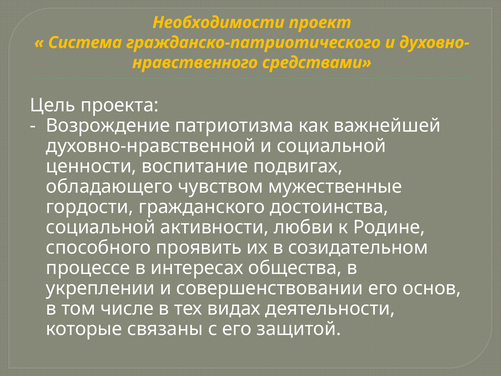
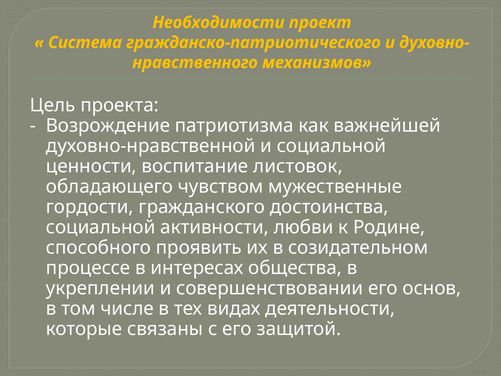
средствами: средствами -> механизмов (317, 63)
подвигах: подвигах -> листовок (298, 166)
